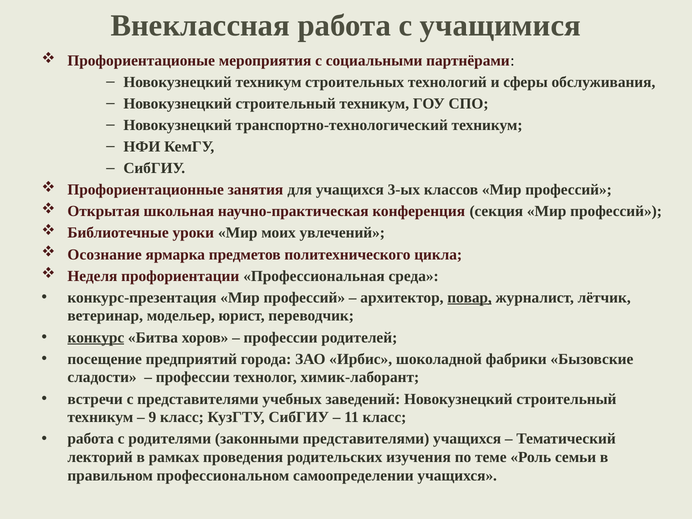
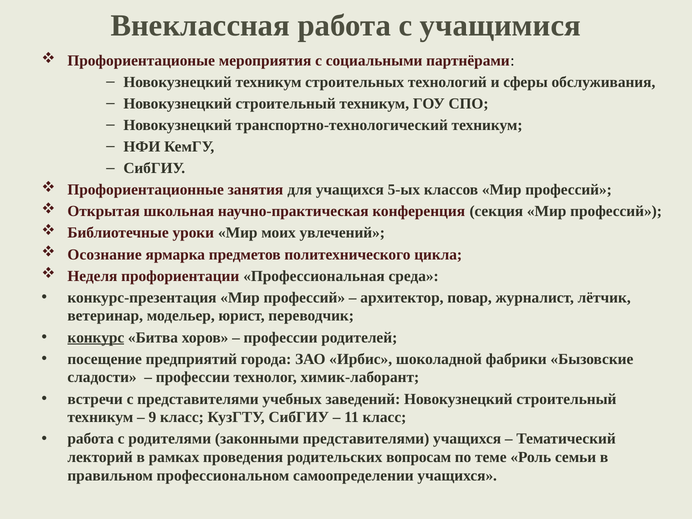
3-ых: 3-ых -> 5-ых (404, 190)
повар underline: present -> none (470, 297)
изучения: изучения -> вопросам (419, 457)
